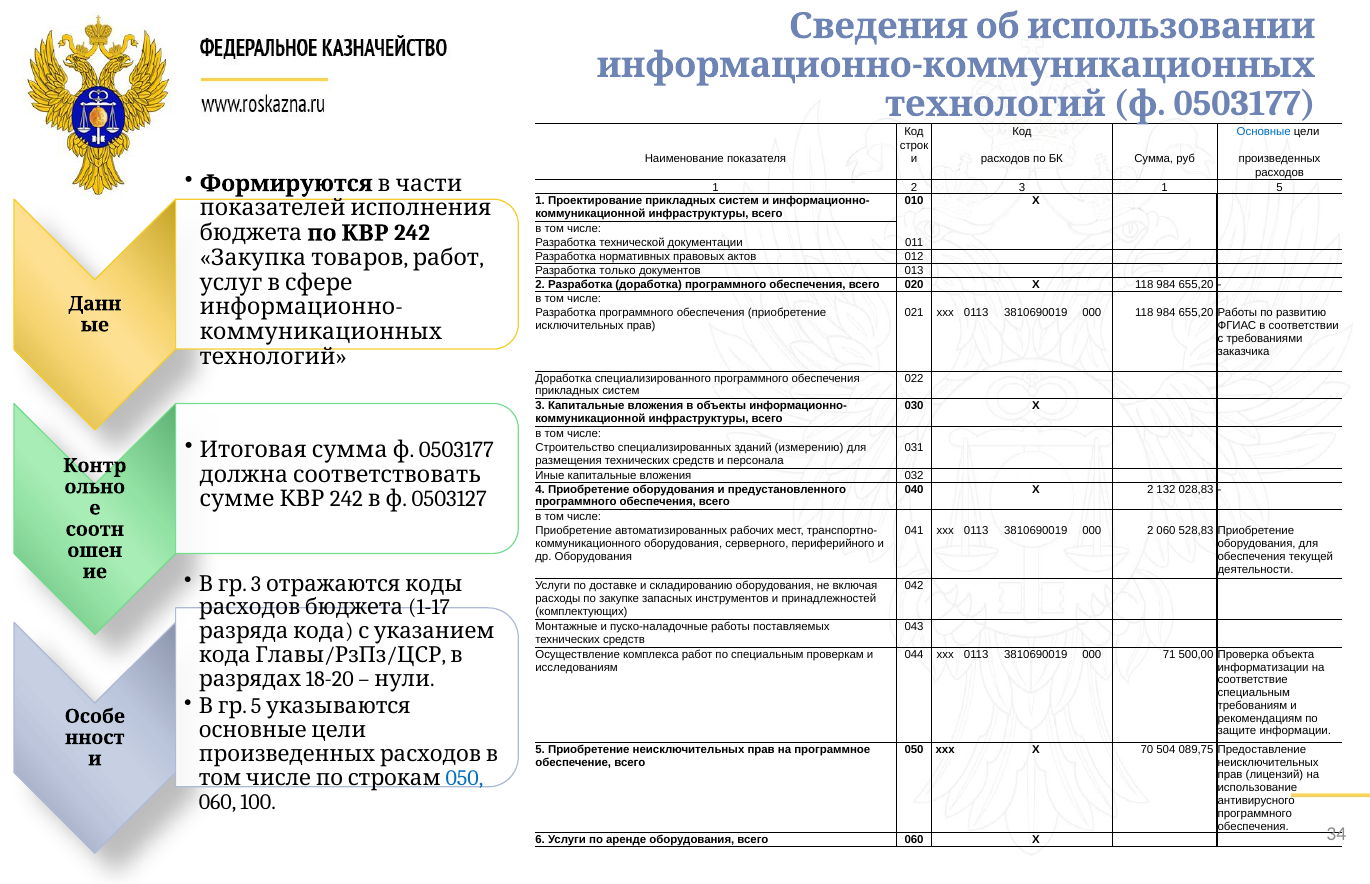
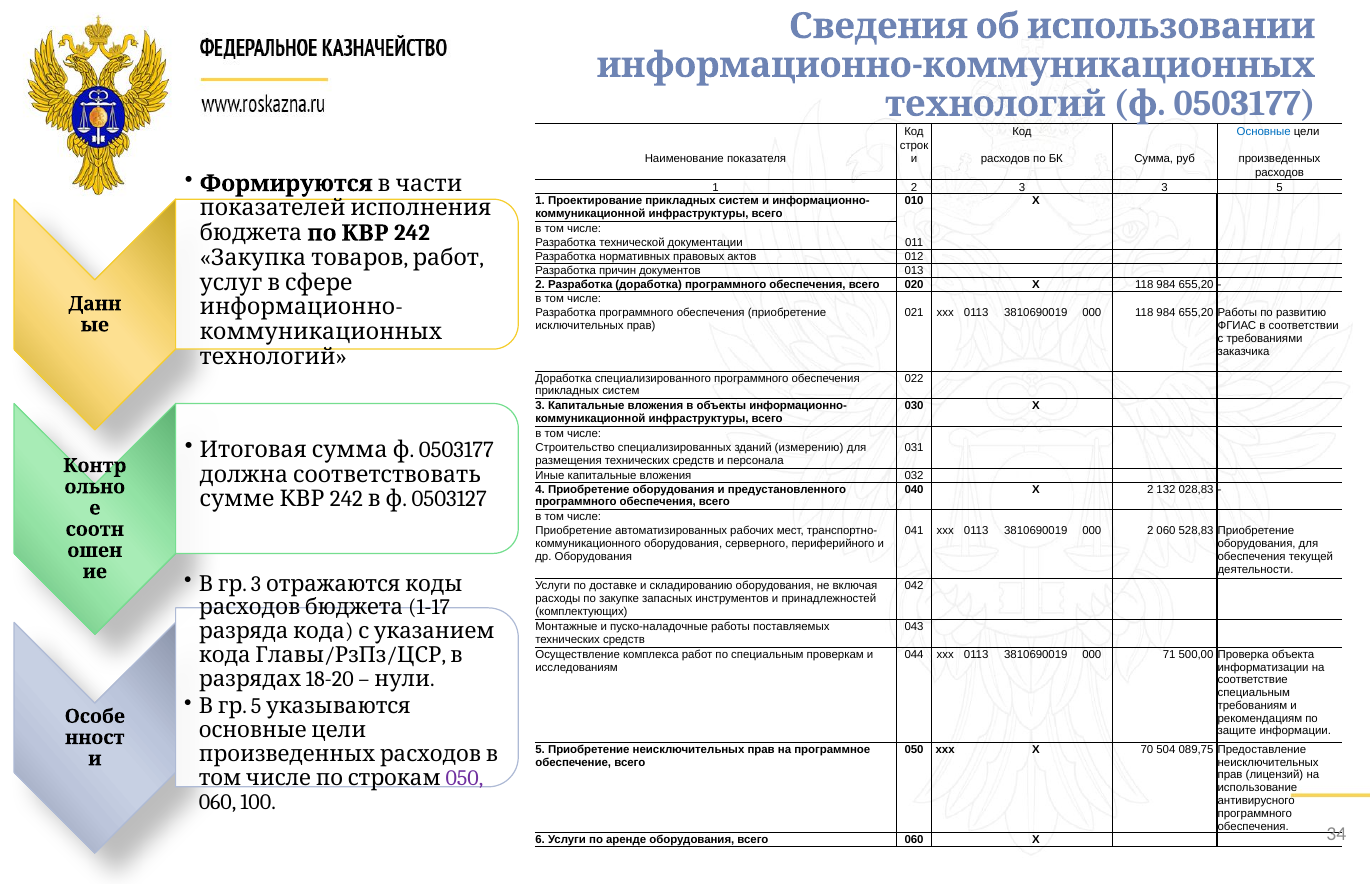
3 1: 1 -> 3 (1165, 188)
только: только -> причин (618, 271)
050 colour: blue -> purple (464, 778)
